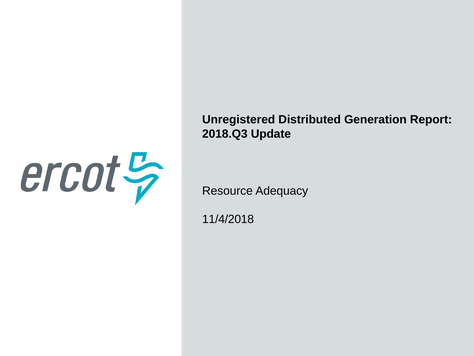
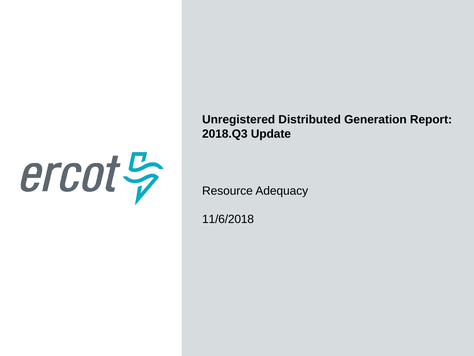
11/4/2018: 11/4/2018 -> 11/6/2018 (228, 219)
